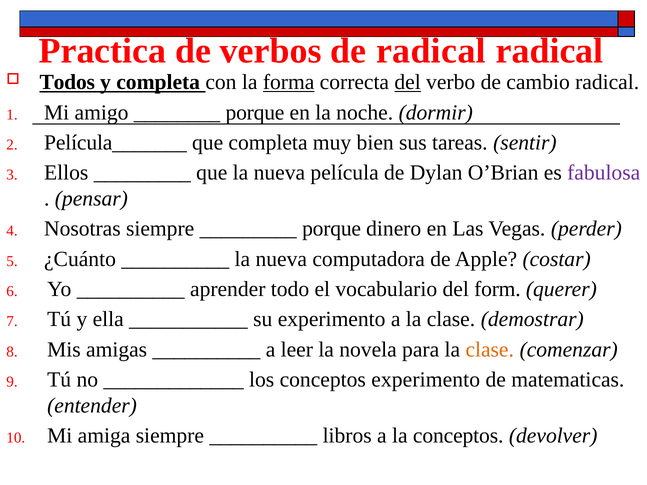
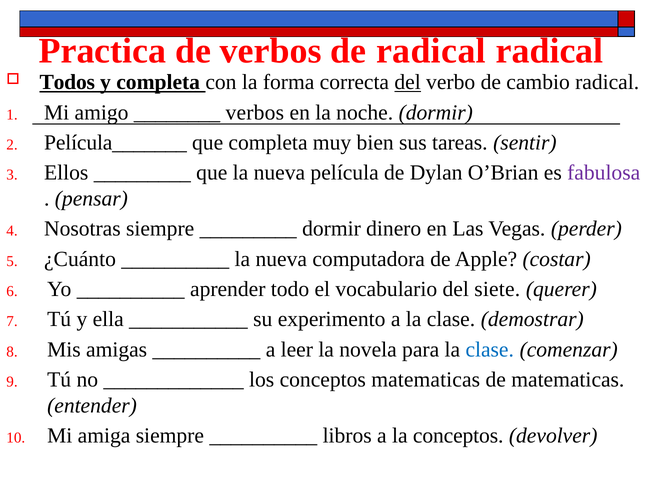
forma underline: present -> none (289, 82)
porque: porque -> verbos (255, 113)
porque: porque -> dormir (331, 229)
form: form -> siete (497, 289)
clase colour: orange -> blue (490, 350)
conceptos experimento: experimento -> matematicas (426, 380)
